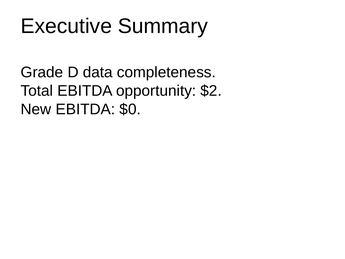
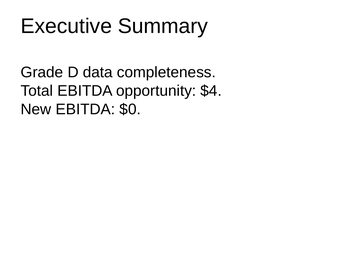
$2: $2 -> $4 (211, 91)
